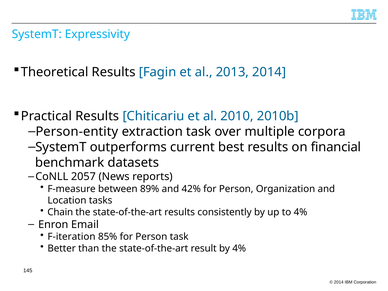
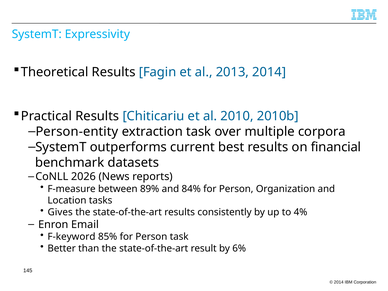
2057: 2057 -> 2026 (83, 177)
42%: 42% -> 84% (191, 189)
Chain: Chain -> Gives (60, 212)
F-iteration: F-iteration -> F-keyword (72, 237)
by 4%: 4% -> 6% (239, 248)
